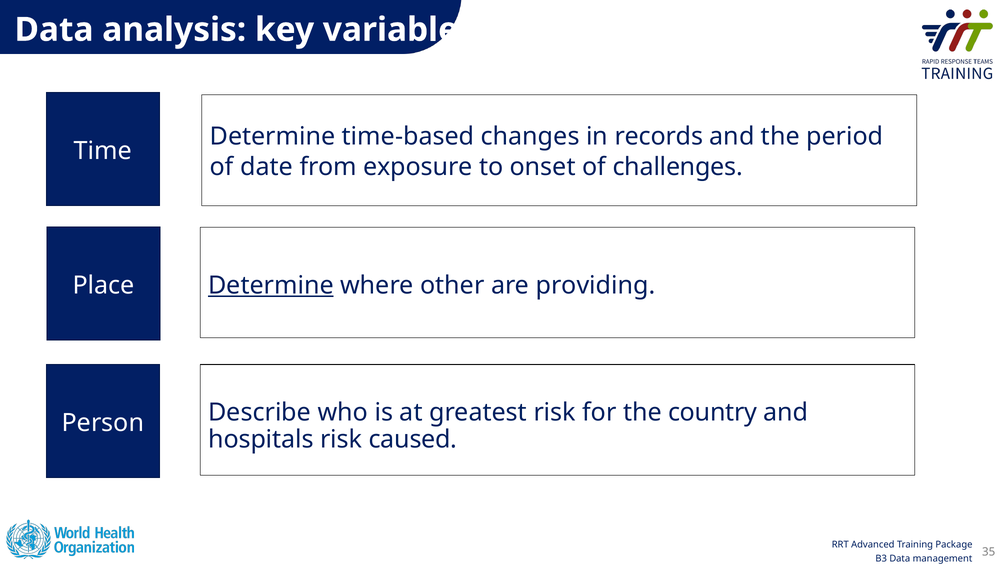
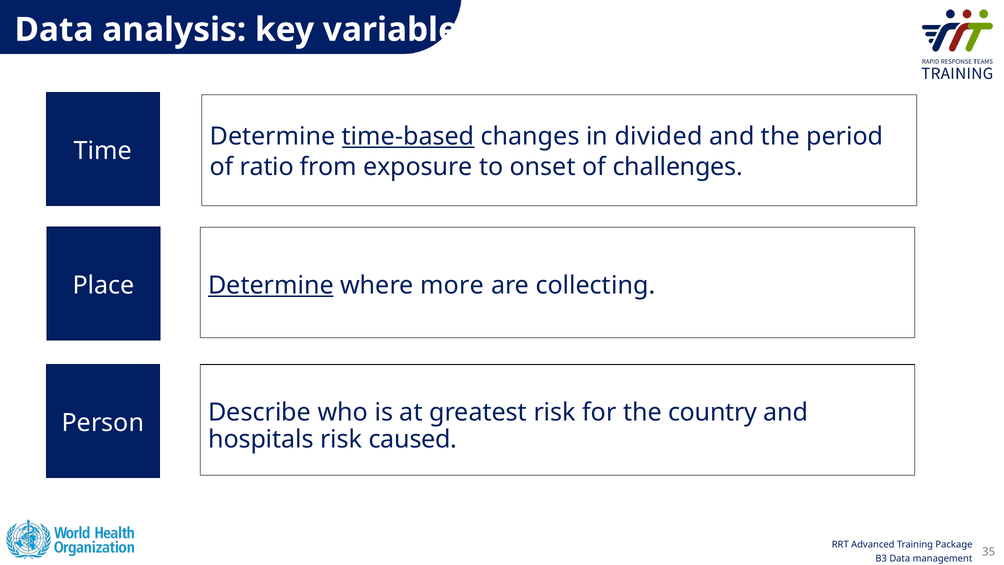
time-based underline: none -> present (408, 137)
records: records -> divided (659, 137)
date: date -> ratio (267, 167)
other: other -> more (452, 285)
providing: providing -> collecting (595, 285)
